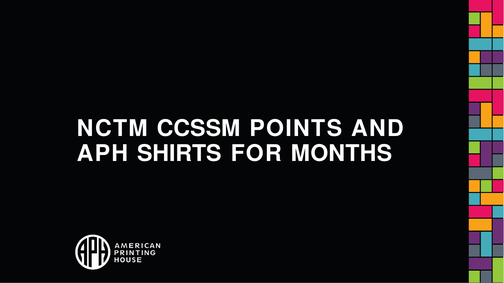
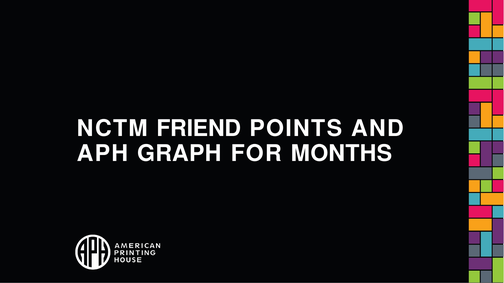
CCSSM: CCSSM -> FRIEND (199, 129)
SHIRTS: SHIRTS -> GRAPH (179, 154)
